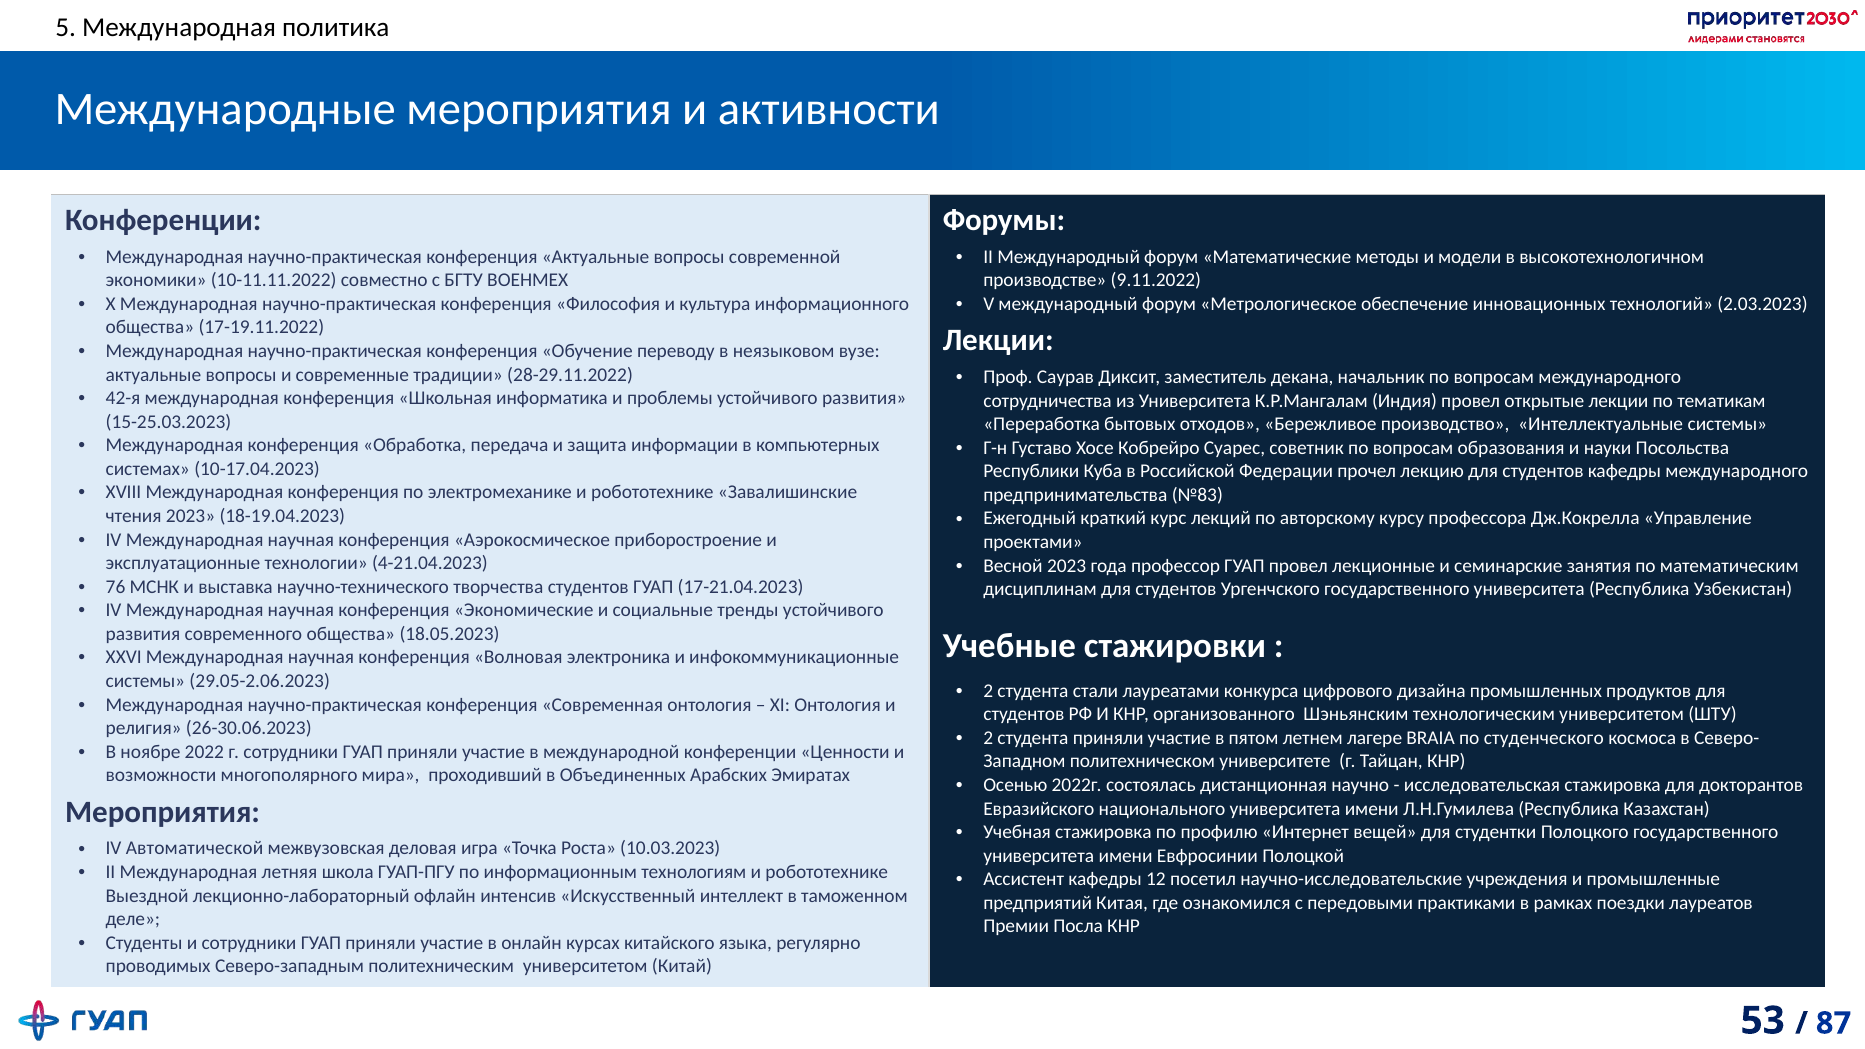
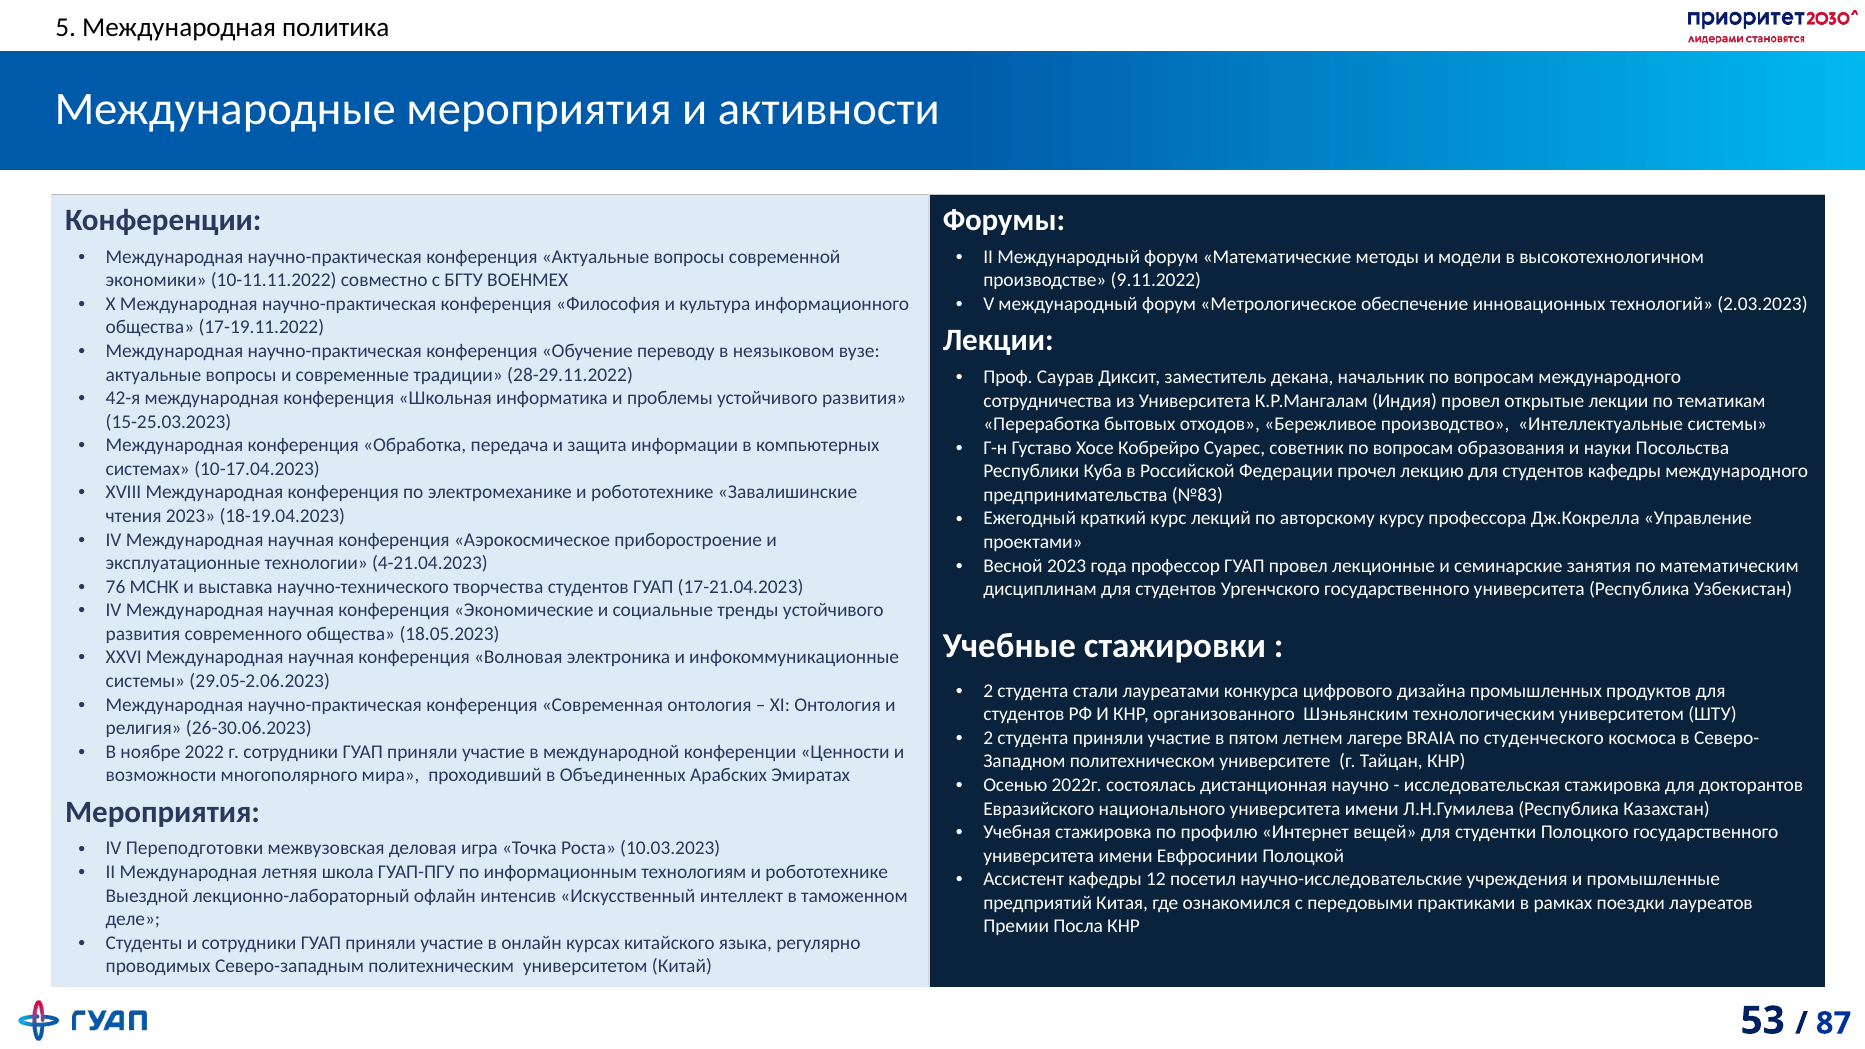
Автоматической: Автоматической -> Переподготовки (195, 849)
